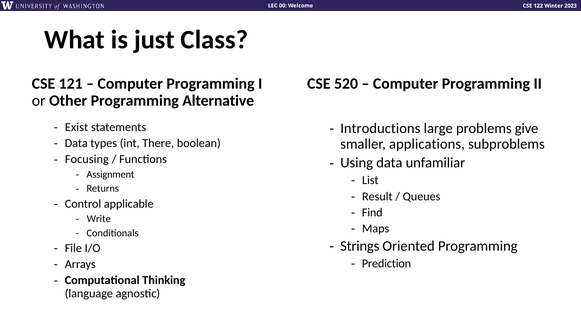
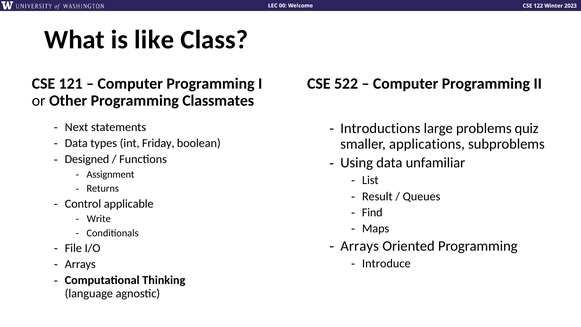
just: just -> like (154, 40)
520: 520 -> 522 (346, 84)
Alternative: Alternative -> Classmates (218, 101)
Exist: Exist -> Next (77, 127)
give: give -> quiz (527, 128)
There: There -> Friday (158, 143)
Focusing: Focusing -> Designed (87, 159)
Strings: Strings -> Arrays (360, 246)
Prediction: Prediction -> Introduce (386, 263)
